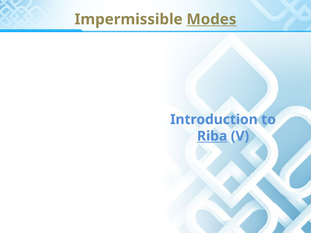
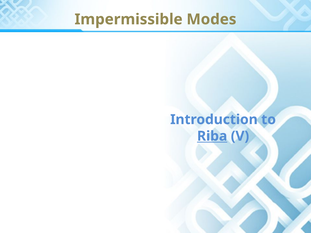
Modes underline: present -> none (211, 19)
